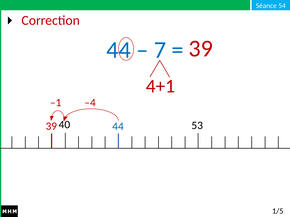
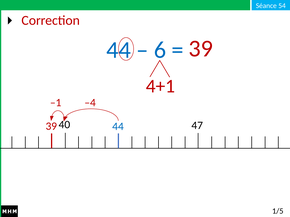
7: 7 -> 6 (160, 50)
53: 53 -> 47 (197, 126)
